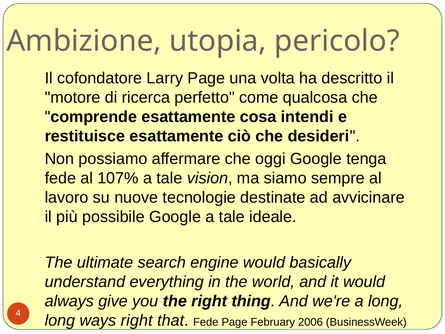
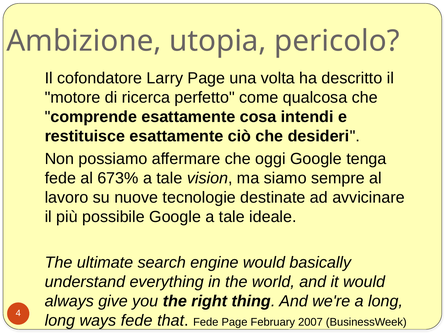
107%: 107% -> 673% (118, 178)
ways right: right -> fede (137, 320)
2006: 2006 -> 2007 (310, 322)
